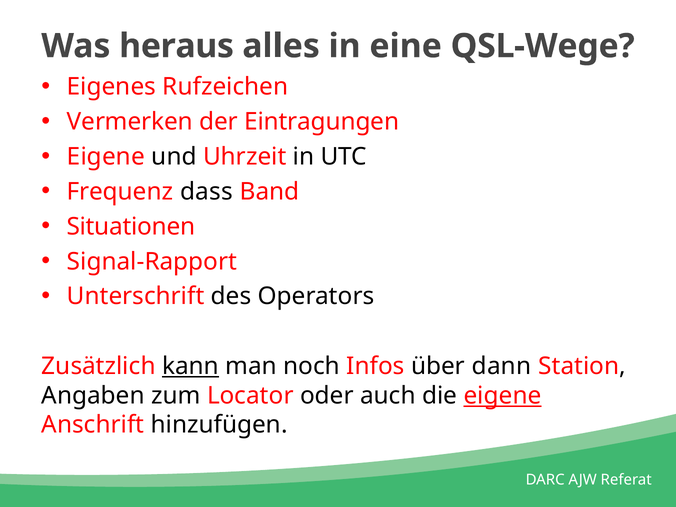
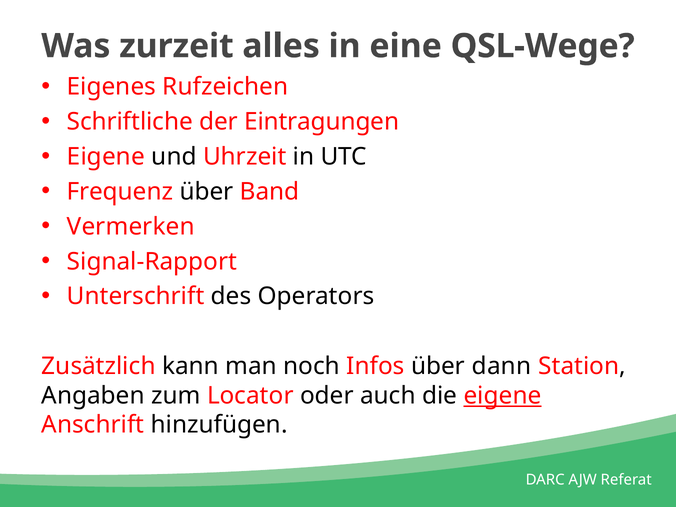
heraus: heraus -> zurzeit (176, 46)
Vermerken: Vermerken -> Schriftliche (130, 122)
Frequenz dass: dass -> über (207, 192)
Situationen: Situationen -> Vermerken (131, 227)
kann underline: present -> none (191, 366)
